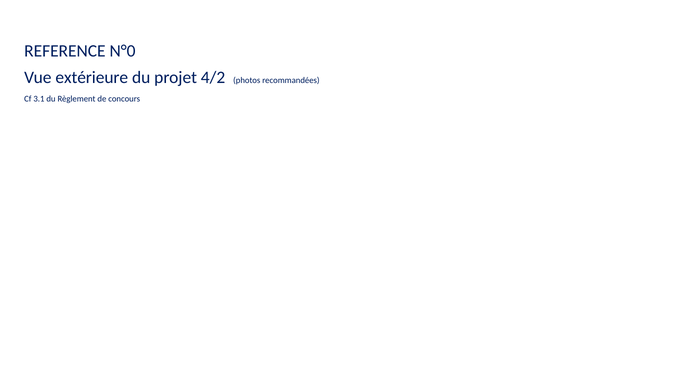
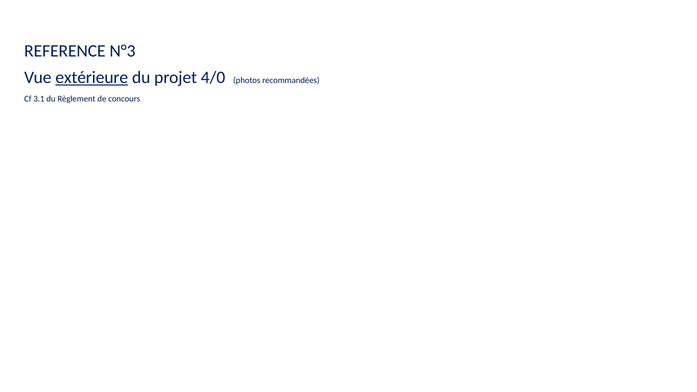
N°0: N°0 -> N°3 (123, 51)
extérieure underline: none -> present (92, 77)
4/2: 4/2 -> 4/0 (213, 77)
